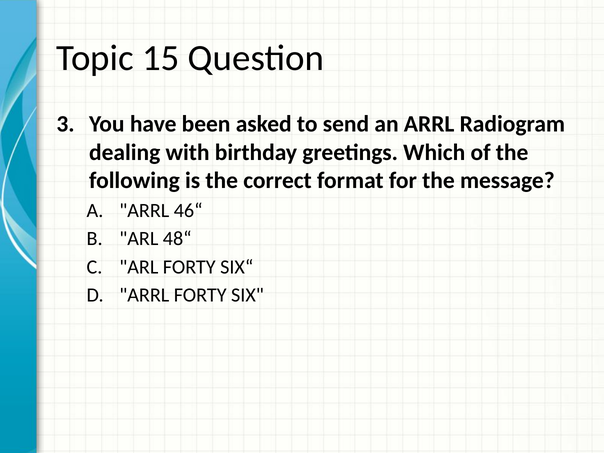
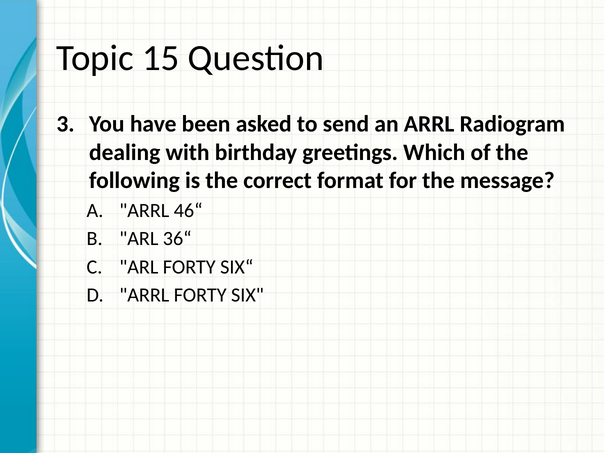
48“: 48“ -> 36“ (177, 239)
